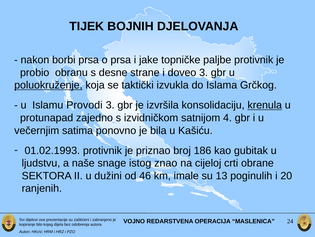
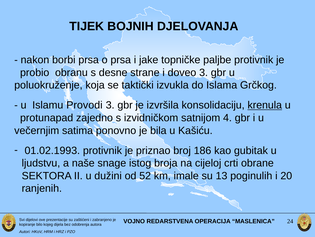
poluokruženje underline: present -> none (48, 85)
znao: znao -> broja (166, 163)
46: 46 -> 52 (145, 175)
